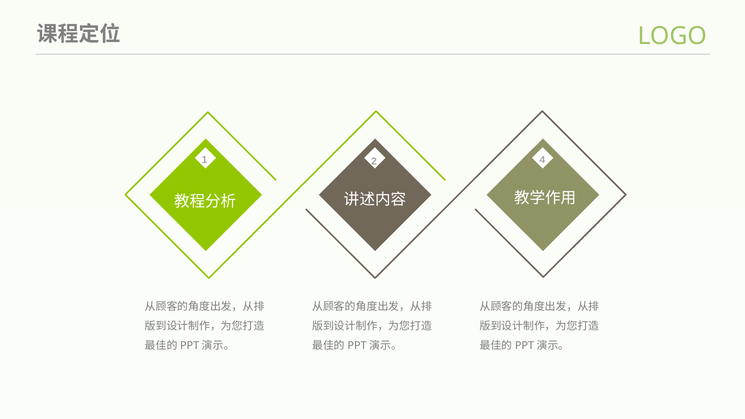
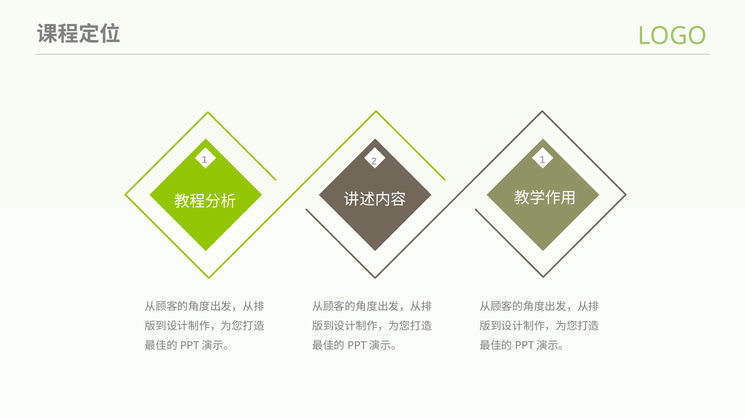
2 4: 4 -> 1 (542, 160)
